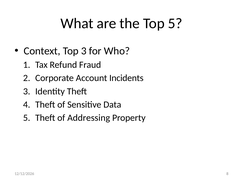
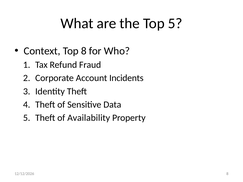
Top 3: 3 -> 8 (84, 51)
Addressing: Addressing -> Availability (89, 118)
